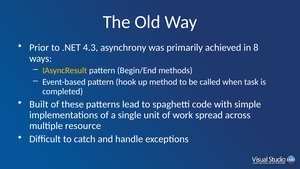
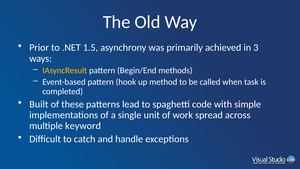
4.3: 4.3 -> 1.5 (91, 48)
8: 8 -> 3 (256, 48)
resource: resource -> keyword (83, 126)
